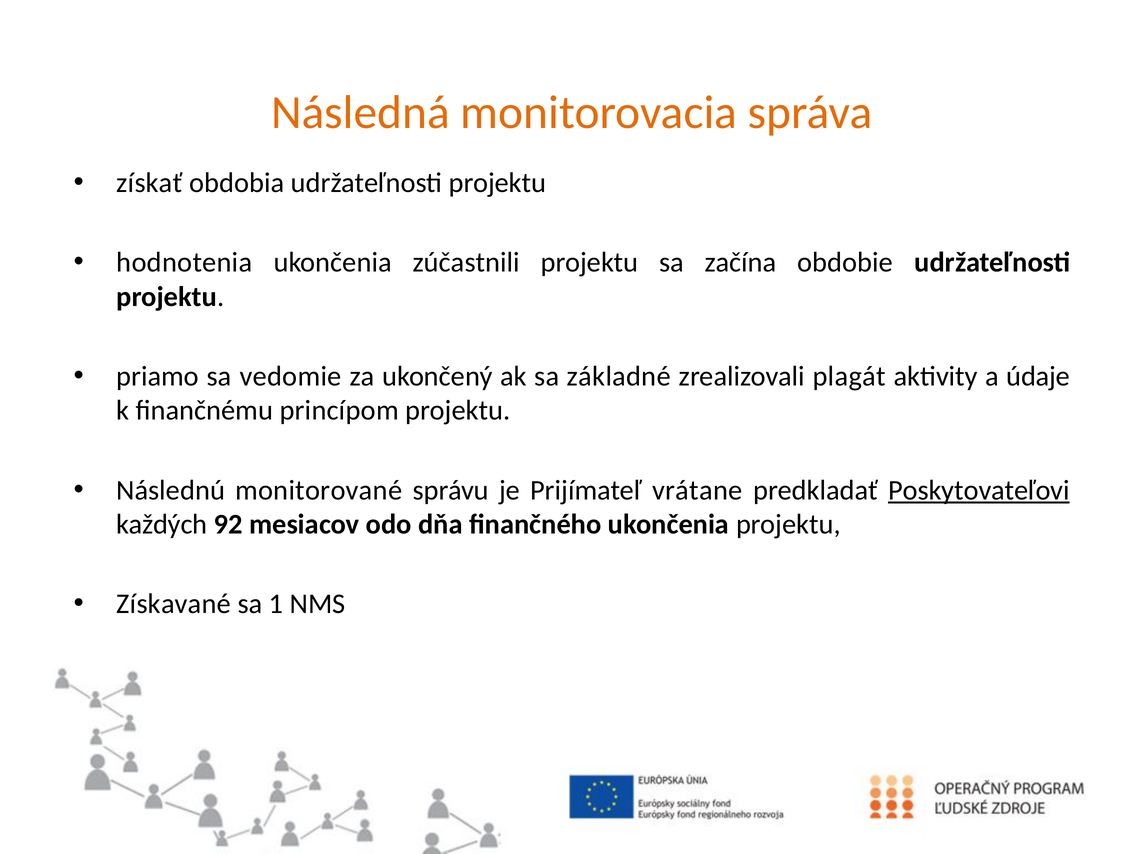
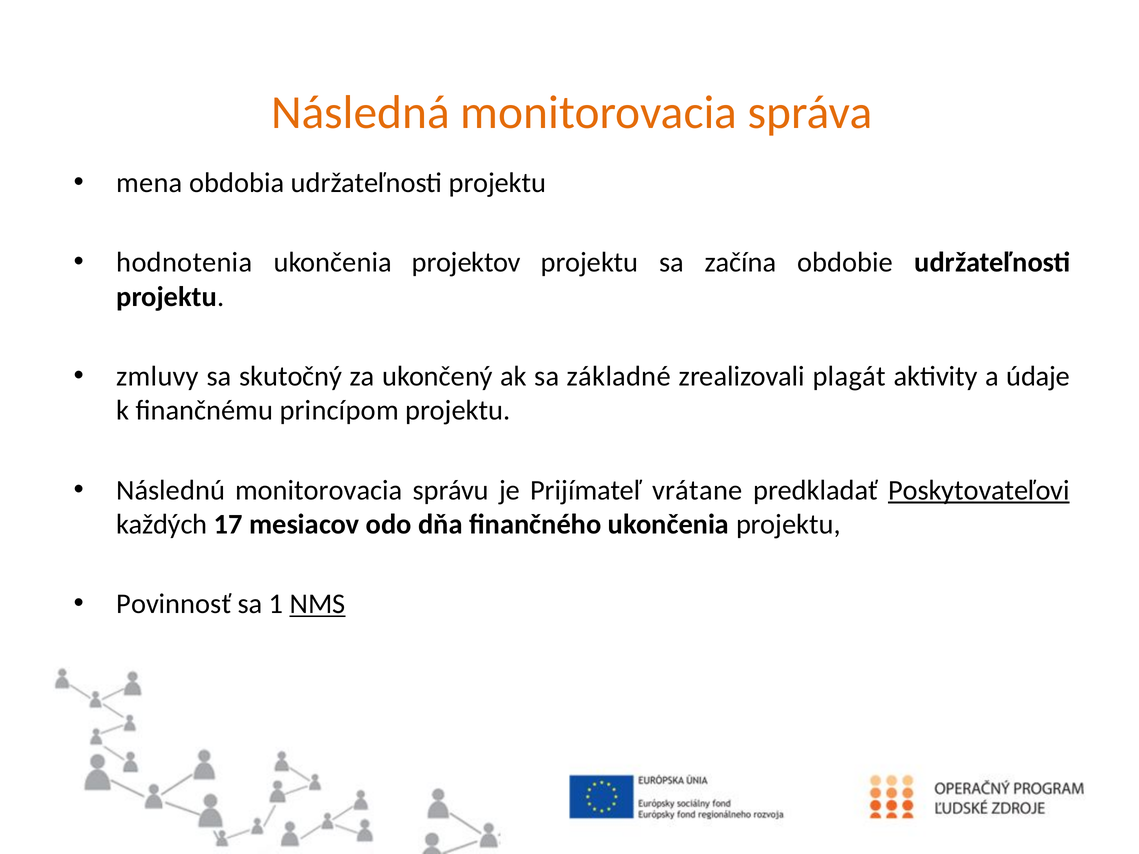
získať: získať -> mena (149, 183)
zúčastnili: zúčastnili -> projektov (466, 263)
priamo: priamo -> zmluvy (158, 376)
vedomie: vedomie -> skutočný (291, 376)
Následnú monitorované: monitorované -> monitorovacia (319, 490)
92: 92 -> 17 (228, 524)
Získavané: Získavané -> Povinnosť (174, 604)
NMS underline: none -> present (318, 604)
